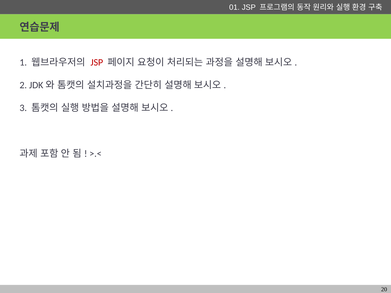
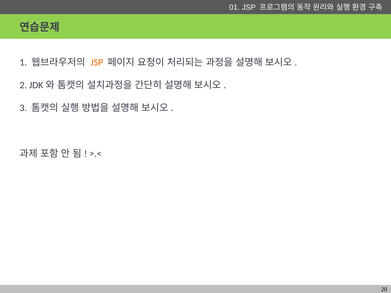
JSP colour: red -> orange (97, 62)
